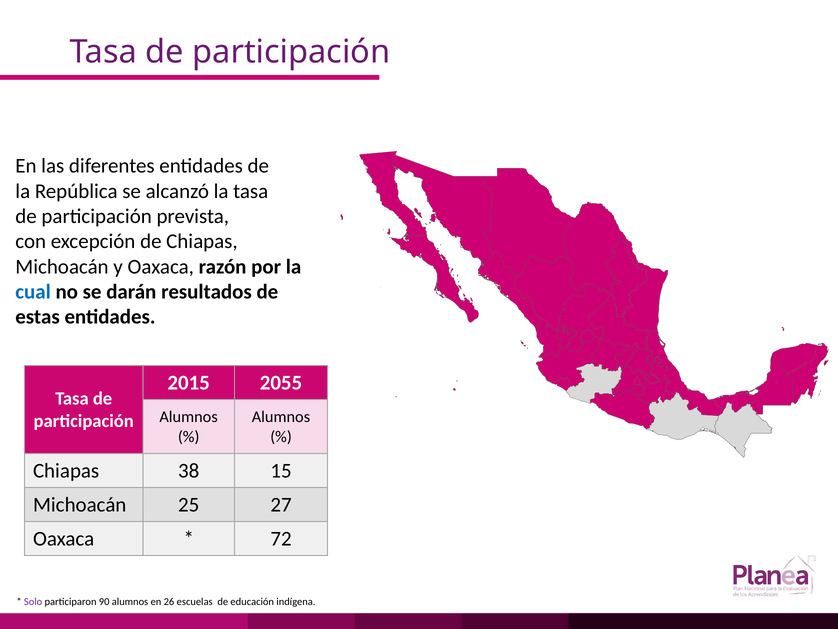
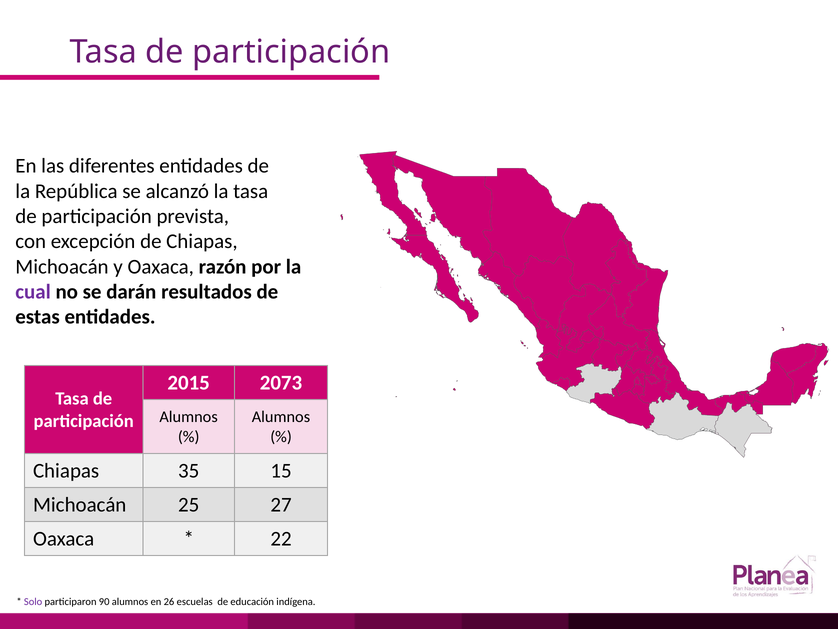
cual colour: blue -> purple (33, 292)
2055: 2055 -> 2073 (281, 383)
38: 38 -> 35 (189, 470)
72: 72 -> 22 (281, 538)
